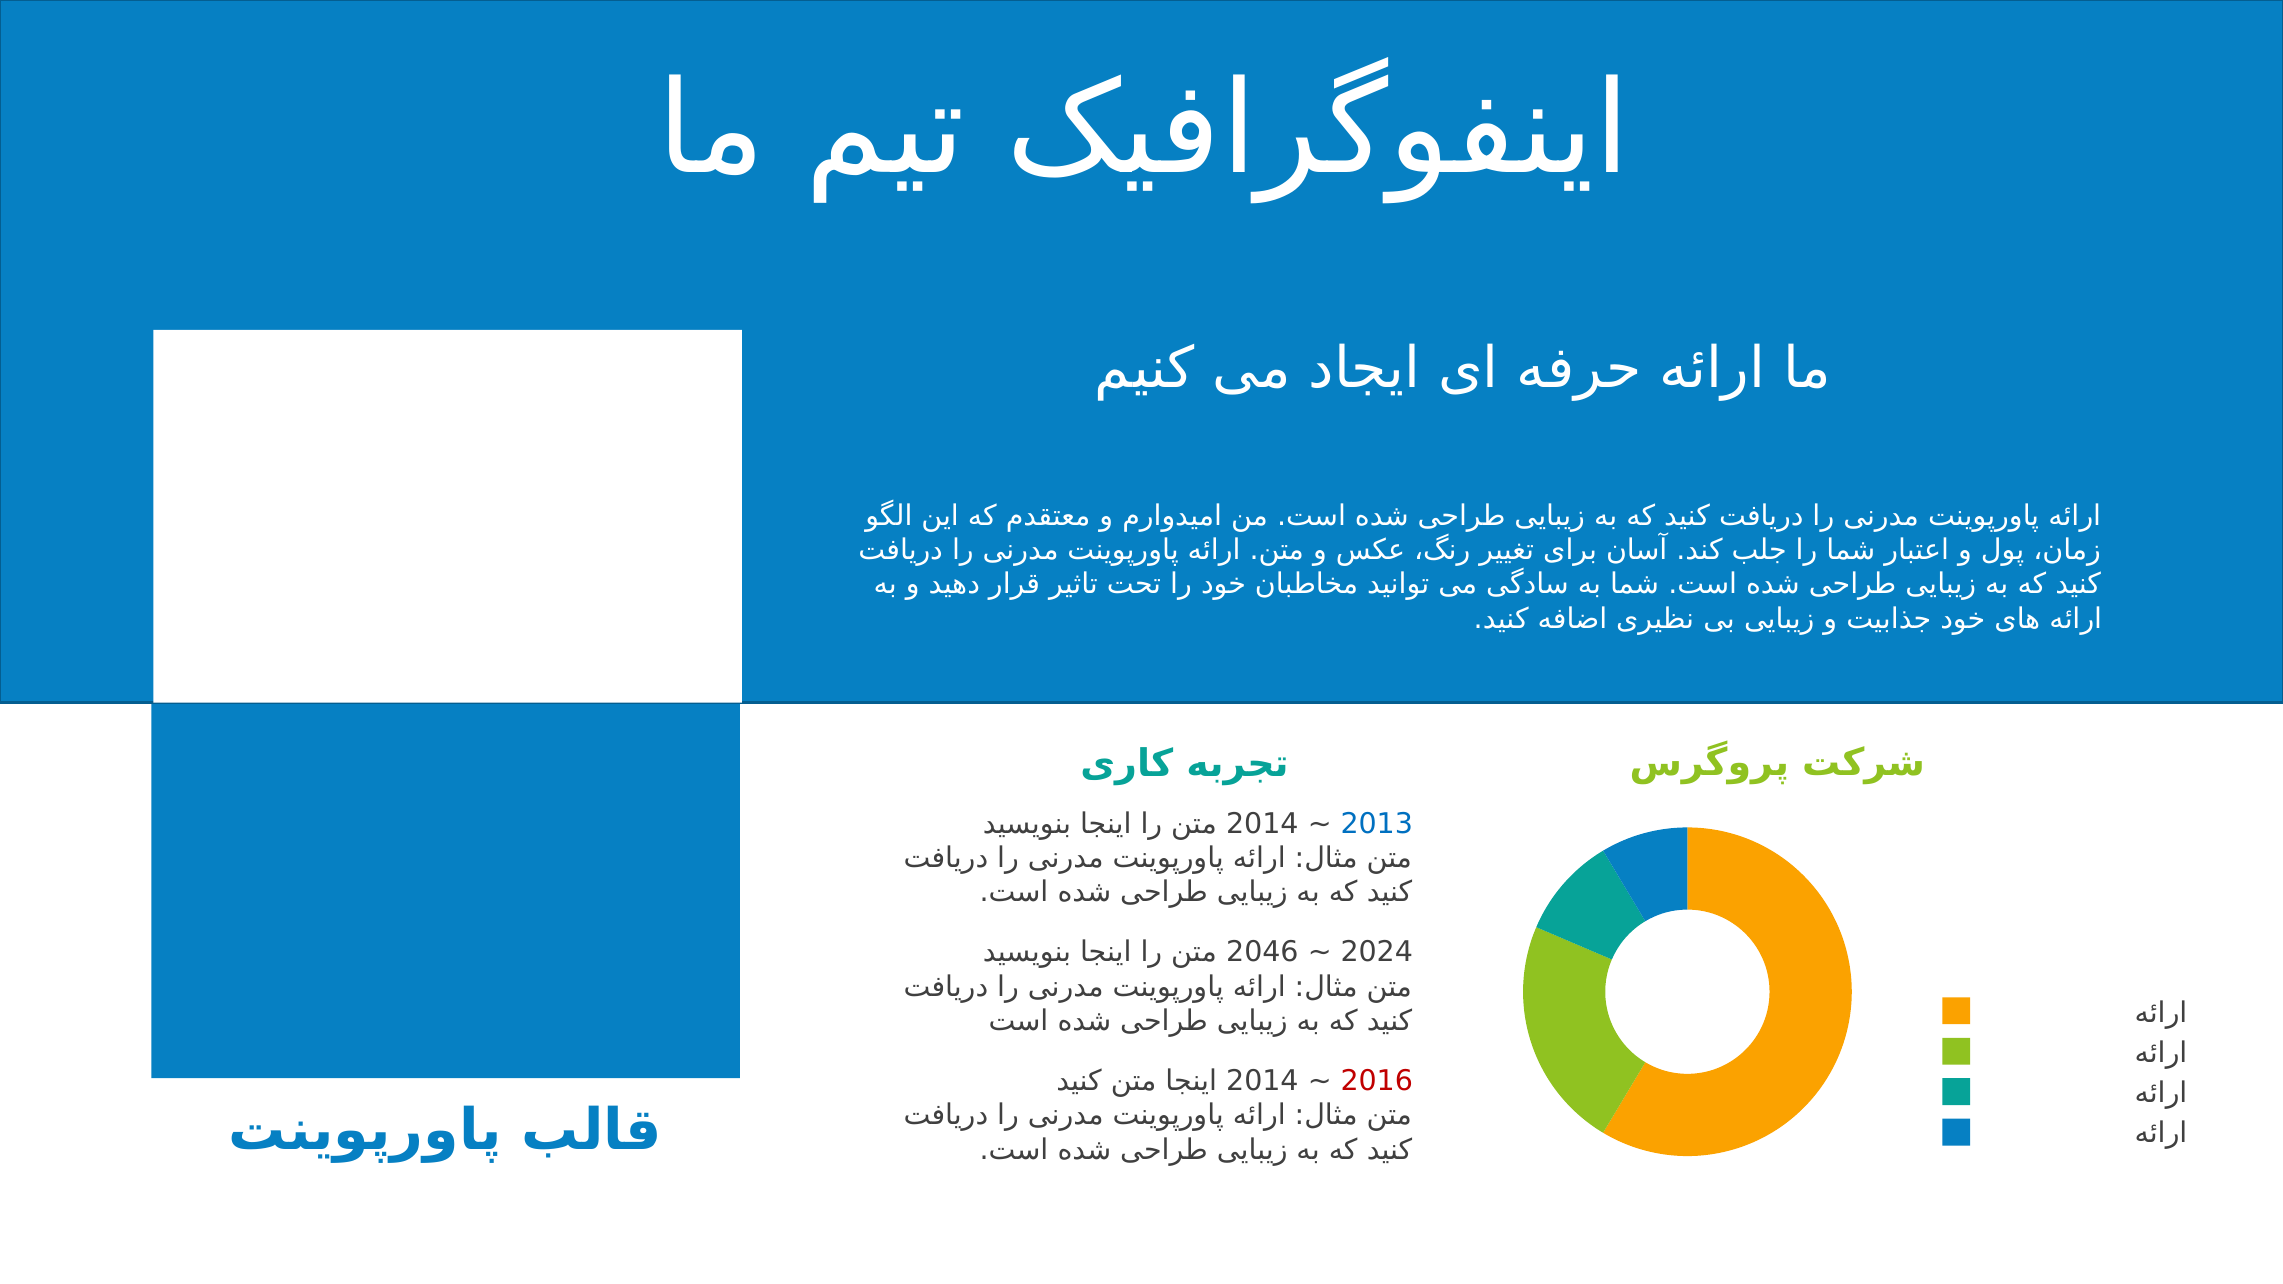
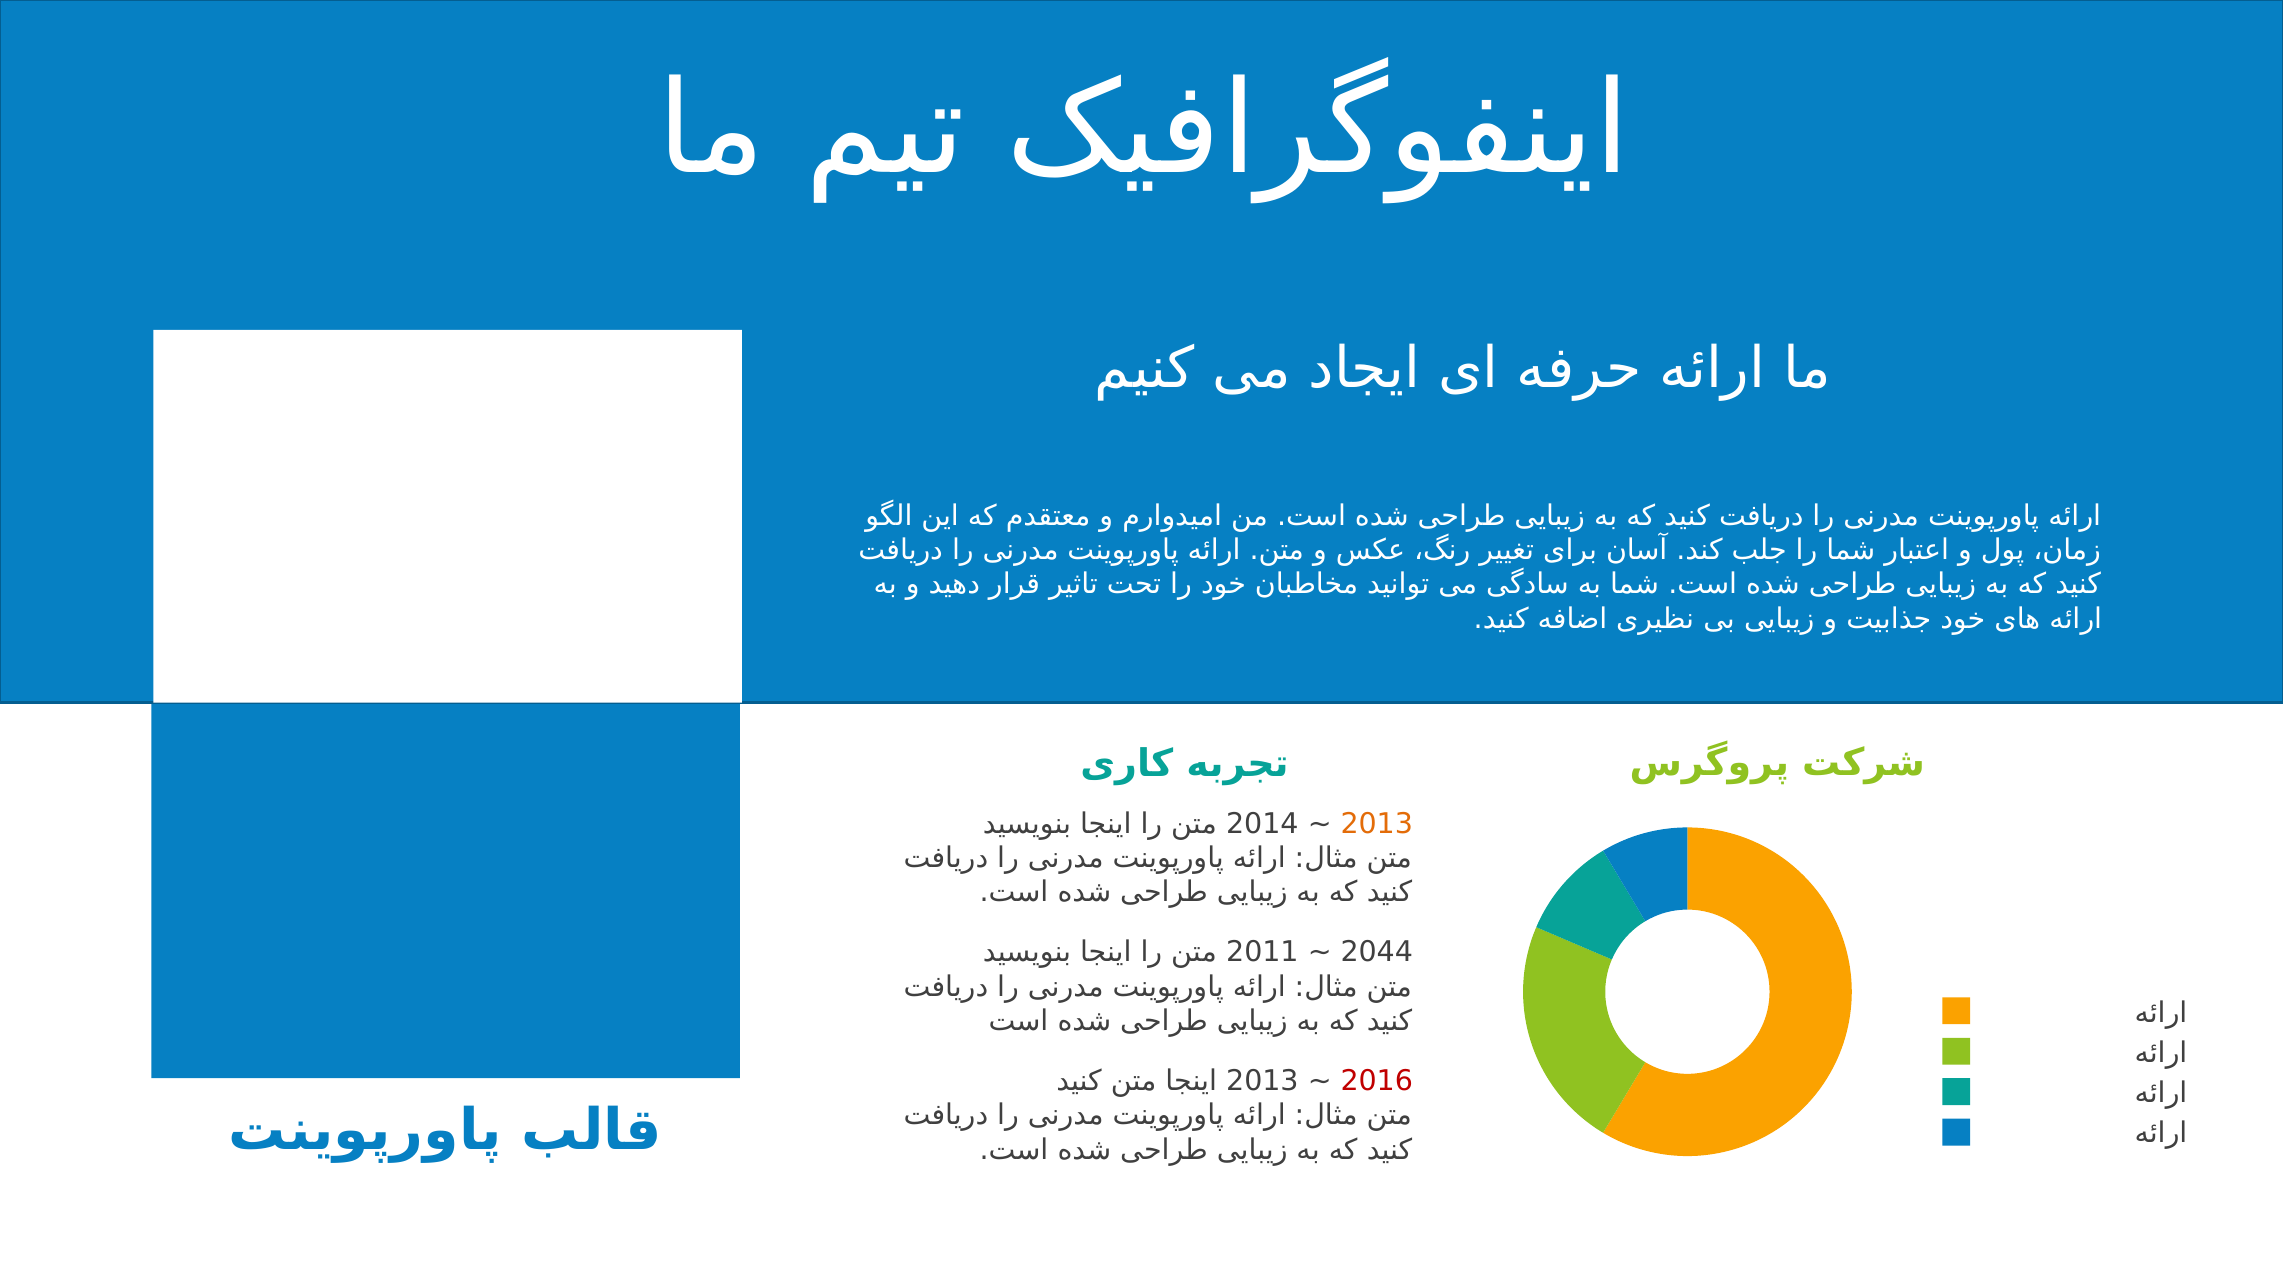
2013 colour: blue -> orange (1377, 824)
2046: 2046 -> 2011 (1262, 953)
2024: 2024 -> 2044 (1377, 953)
2014: 2014 -> 2013 (1262, 1081)
